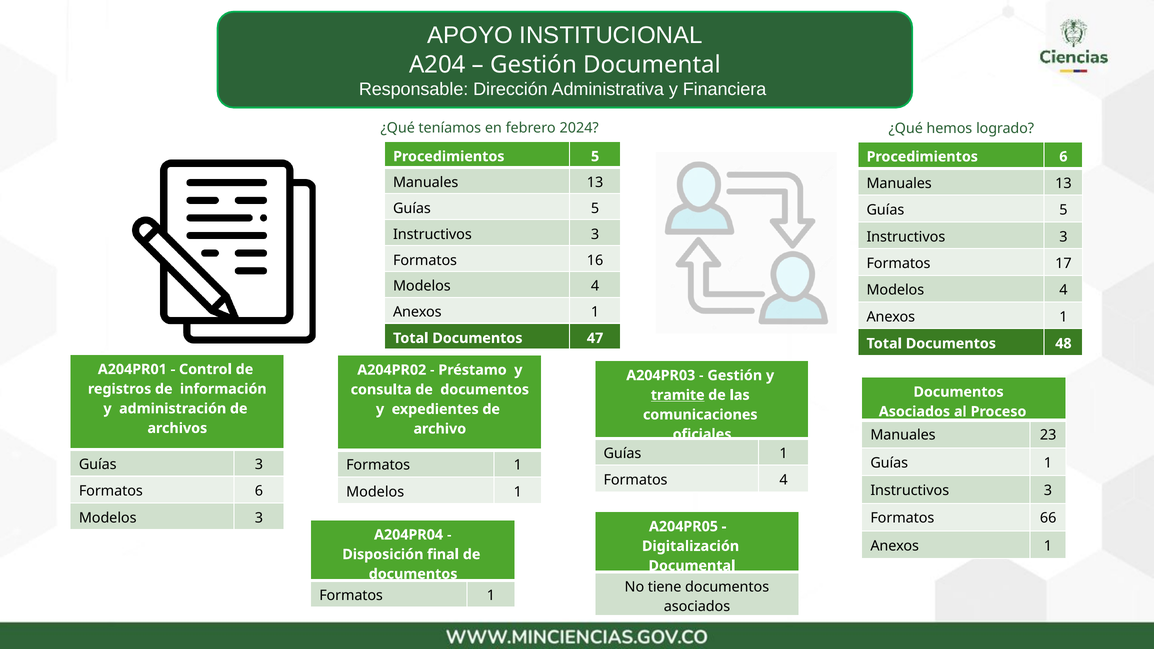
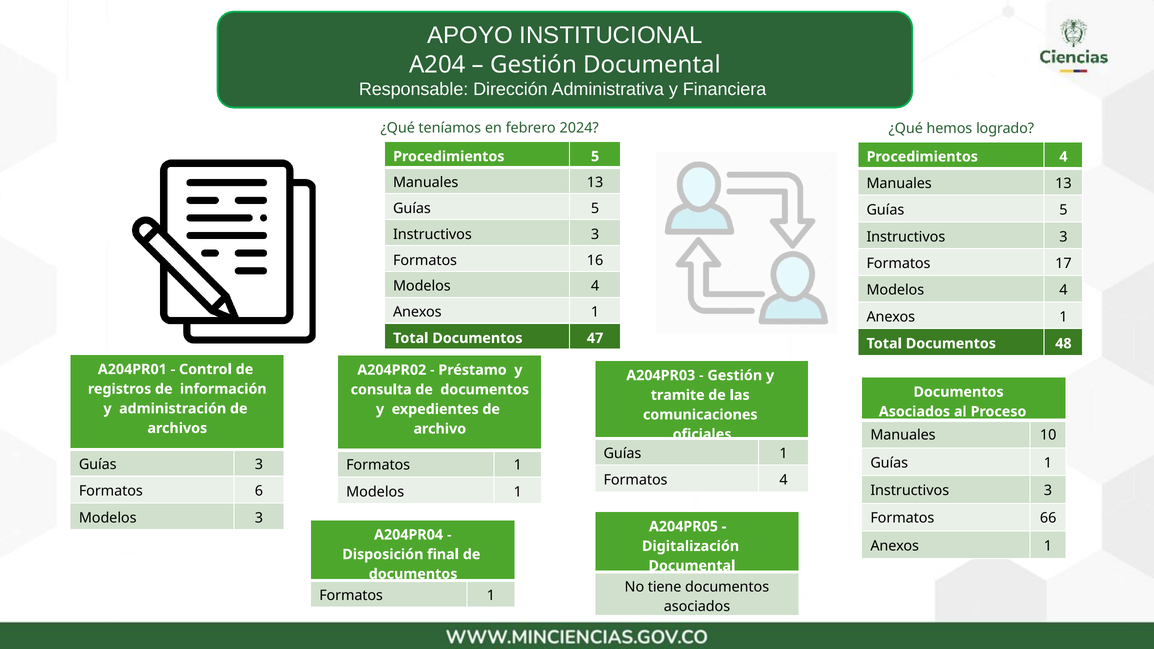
Procedimientos 6: 6 -> 4 (1063, 157)
tramite underline: present -> none (678, 395)
23: 23 -> 10 (1048, 435)
